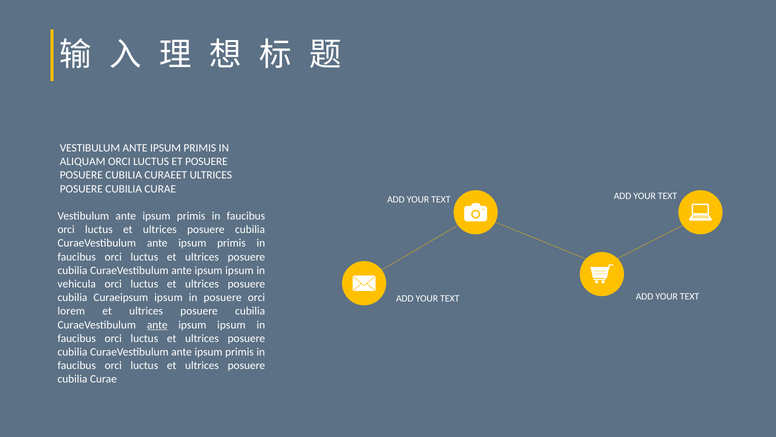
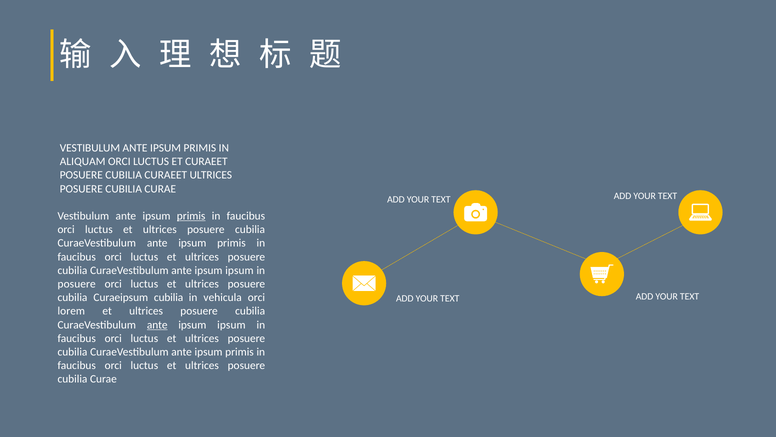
ET POSUERE: POSUERE -> CURAEET (206, 161)
primis underline: none -> present (191, 216)
vehicula: vehicula -> posuere (77, 284)
Curaeipsum ipsum: ipsum -> cubilia (169, 297)
in posuere: posuere -> vehicula (223, 297)
